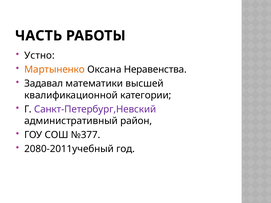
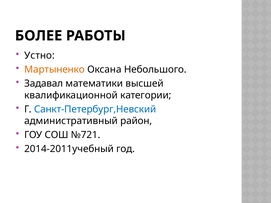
ЧАСТЬ: ЧАСТЬ -> БОЛЕЕ (39, 36)
Неравенства: Неравенства -> Небольшого (155, 70)
Санкт-Петербург,Невский colour: purple -> blue (95, 109)
№377: №377 -> №721 (86, 135)
2080-2011учебный: 2080-2011учебный -> 2014-2011учебный (69, 149)
